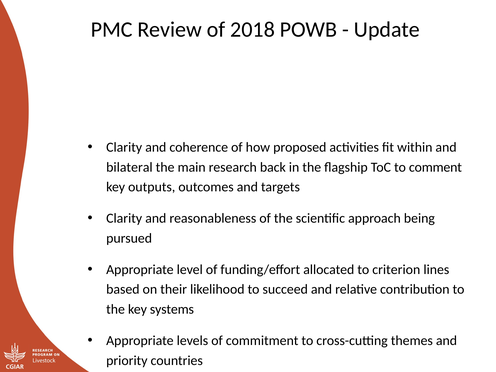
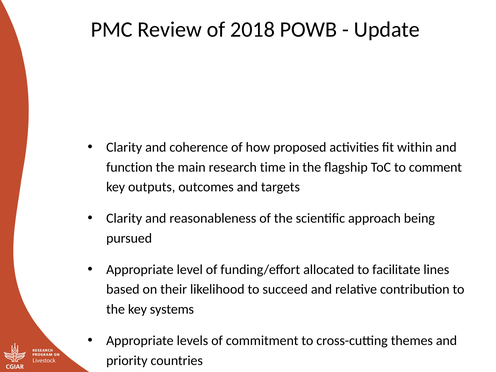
bilateral: bilateral -> function (129, 167)
back: back -> time (273, 167)
criterion: criterion -> facilitate (396, 270)
